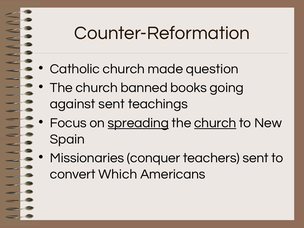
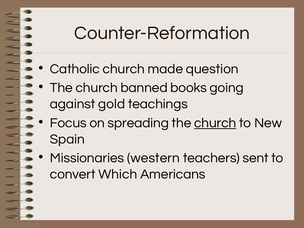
against sent: sent -> gold (112, 104)
spreading underline: present -> none (138, 123)
conquer: conquer -> western (154, 158)
